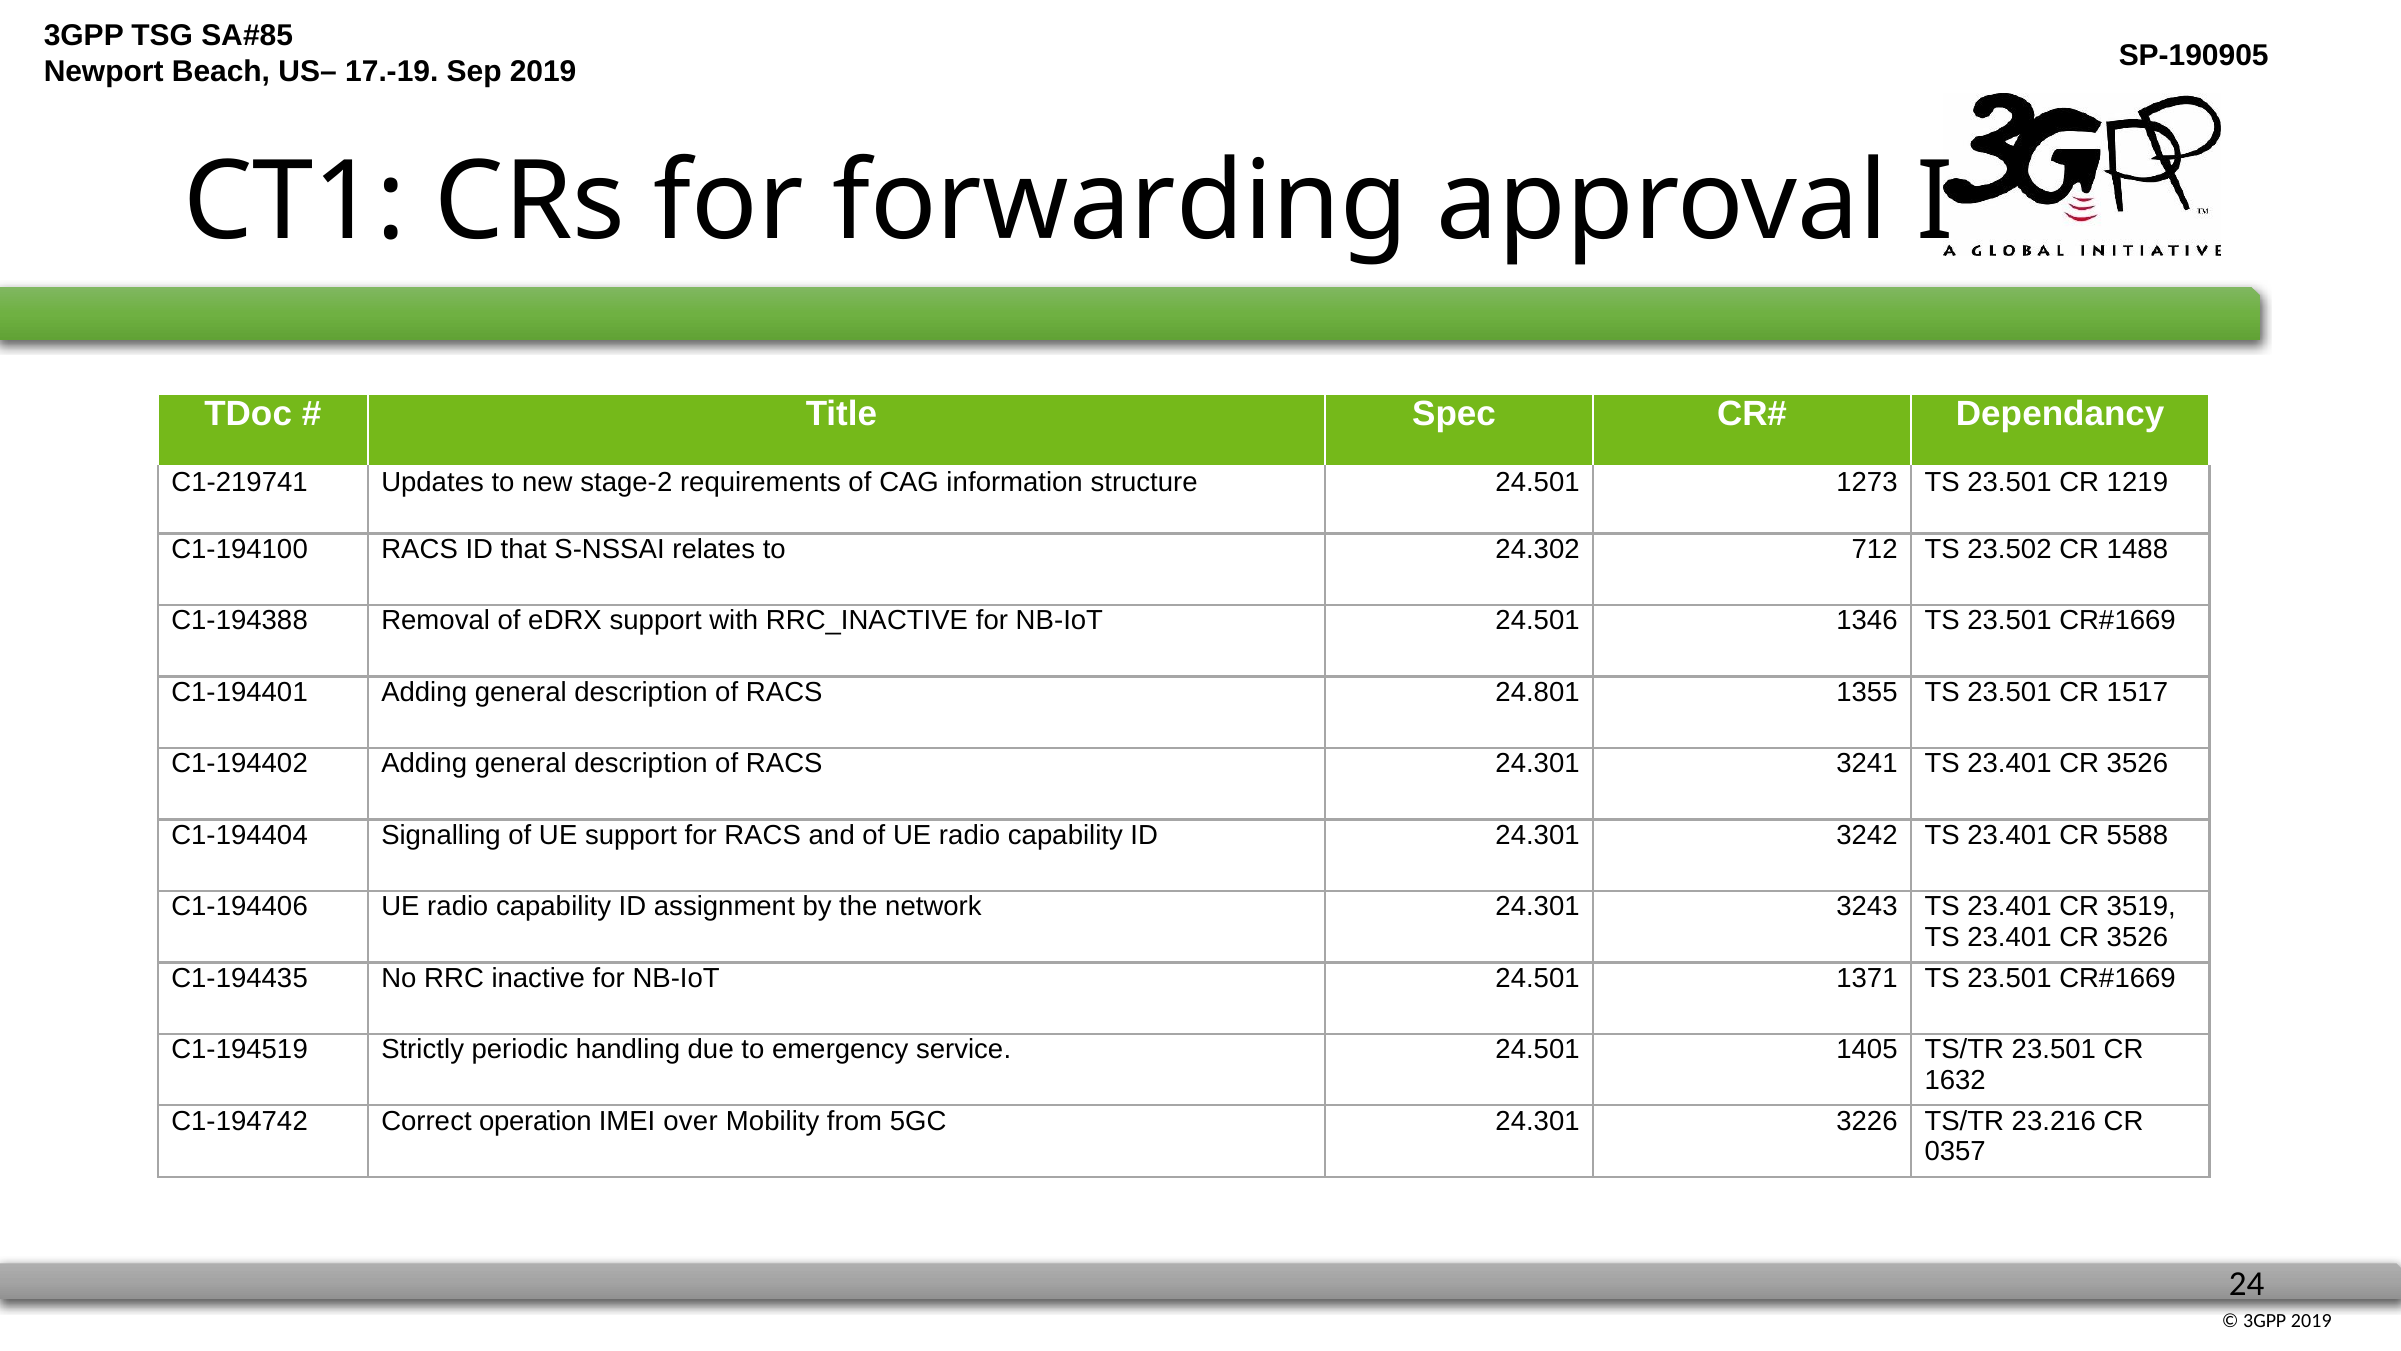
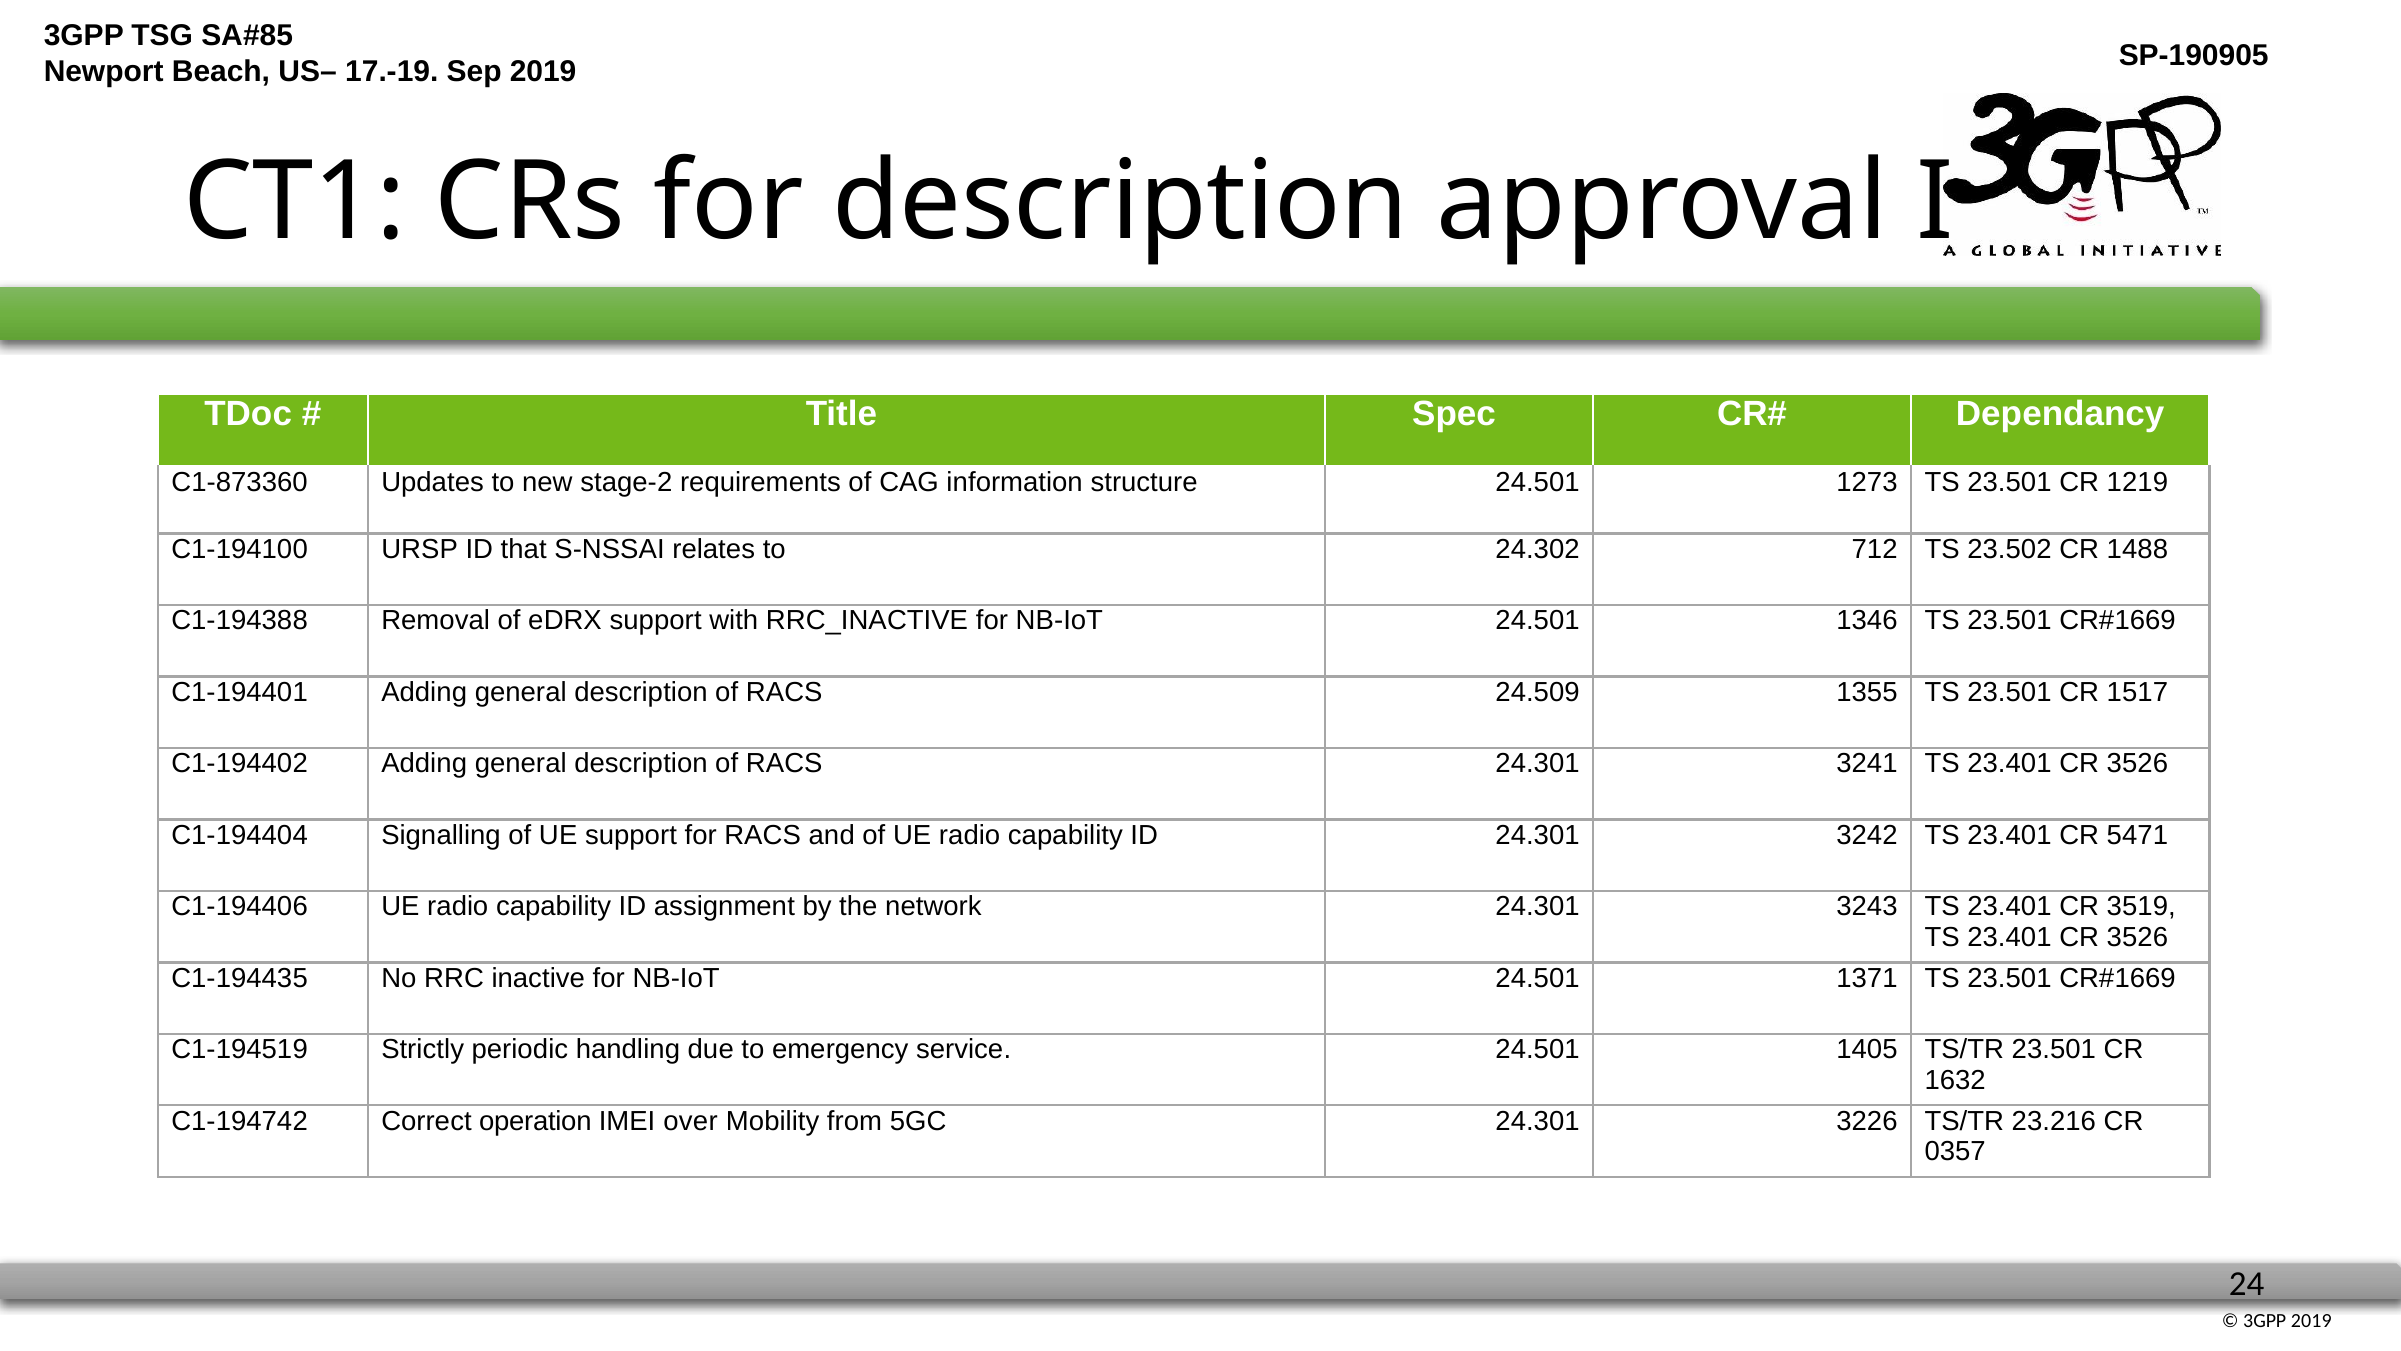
for forwarding: forwarding -> description (1121, 202)
C1-219741: C1-219741 -> C1-873360 (240, 482)
C1-194100 RACS: RACS -> URSP (420, 549)
24.801: 24.801 -> 24.509 (1538, 692)
5588: 5588 -> 5471 (2137, 835)
